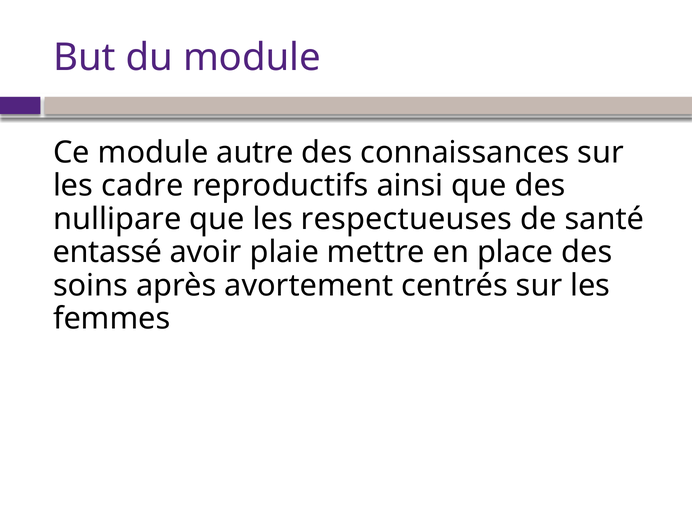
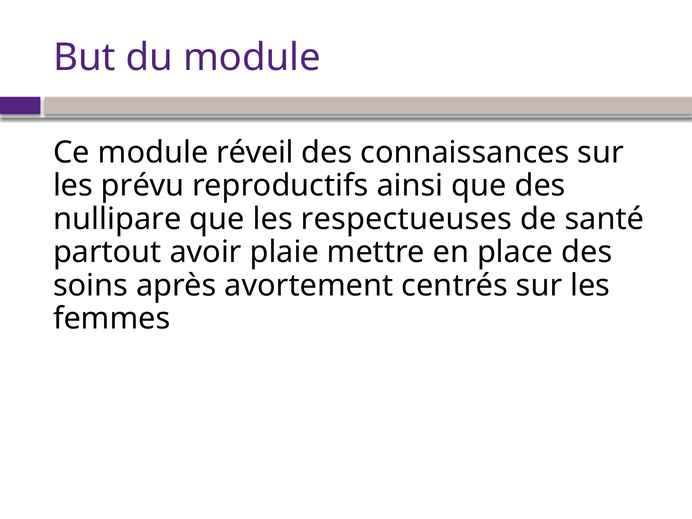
autre: autre -> réveil (255, 153)
cadre: cadre -> prévu (143, 186)
entassé: entassé -> partout (107, 252)
